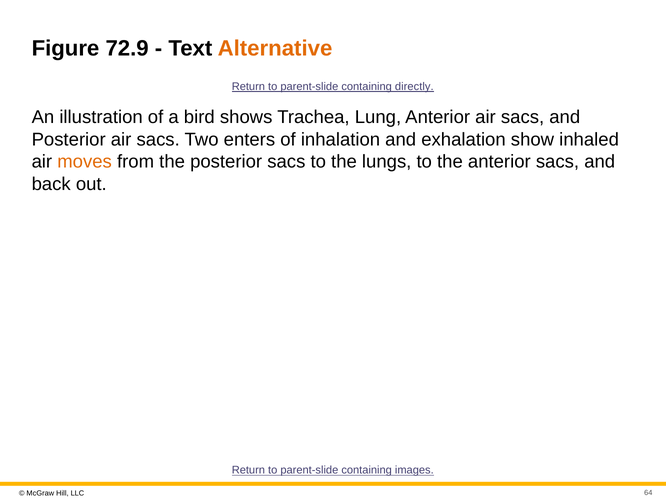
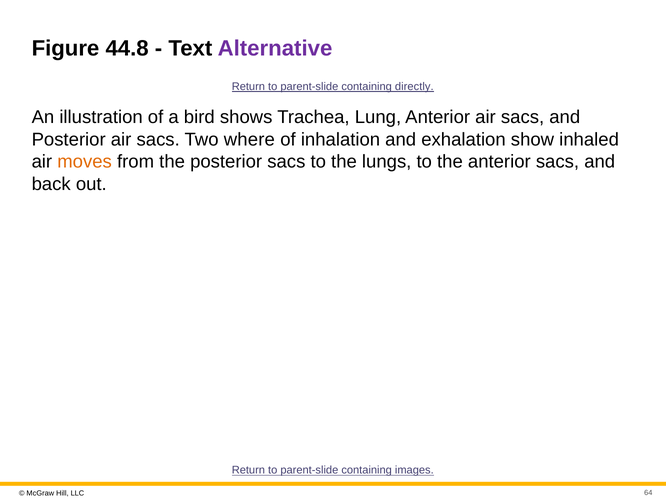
72.9: 72.9 -> 44.8 (127, 48)
Alternative colour: orange -> purple (275, 48)
enters: enters -> where (249, 140)
